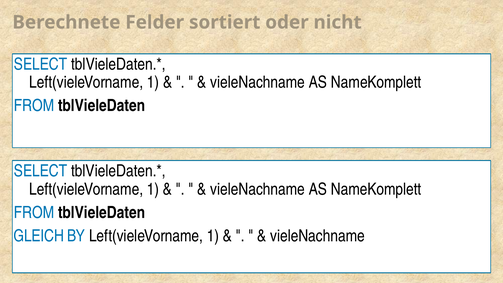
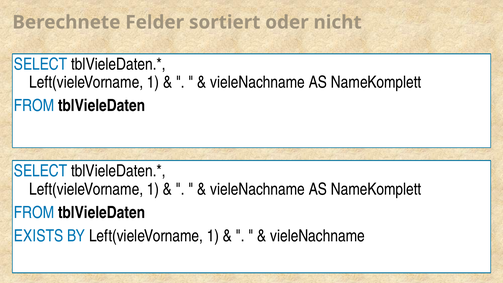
GLEICH: GLEICH -> EXISTS (39, 236)
